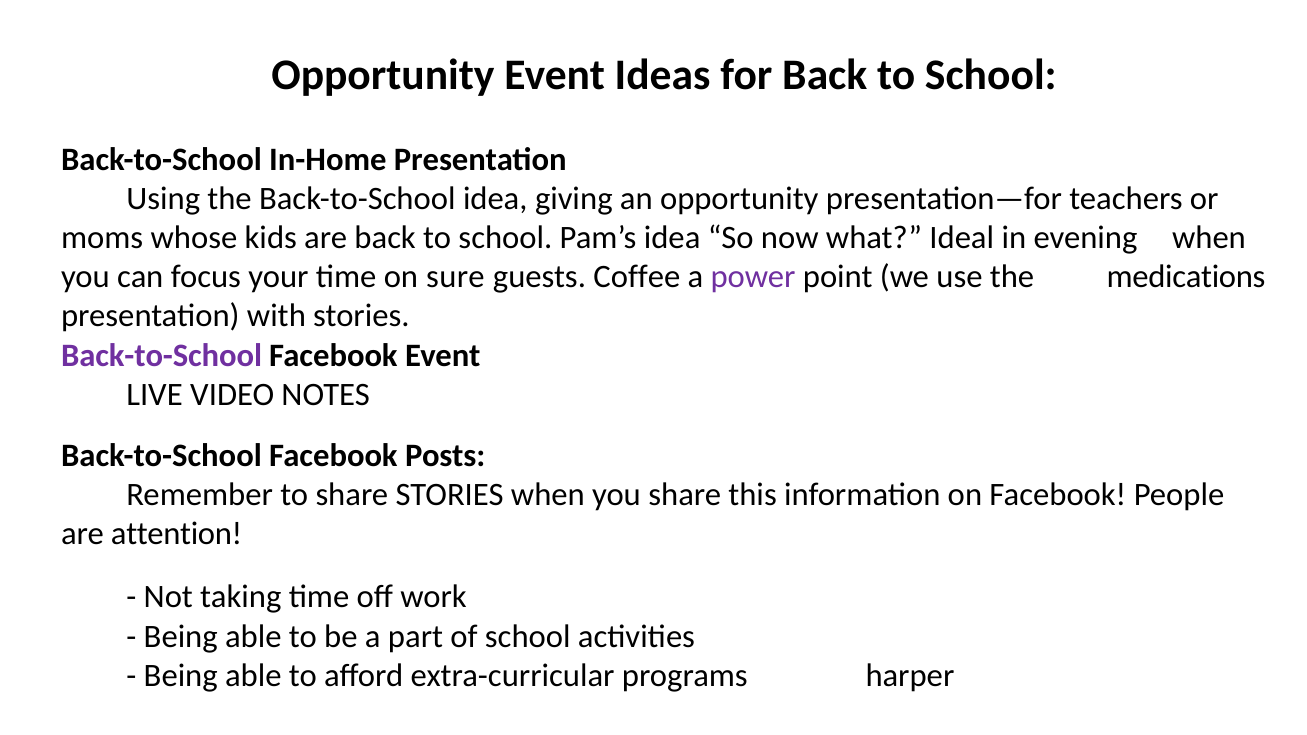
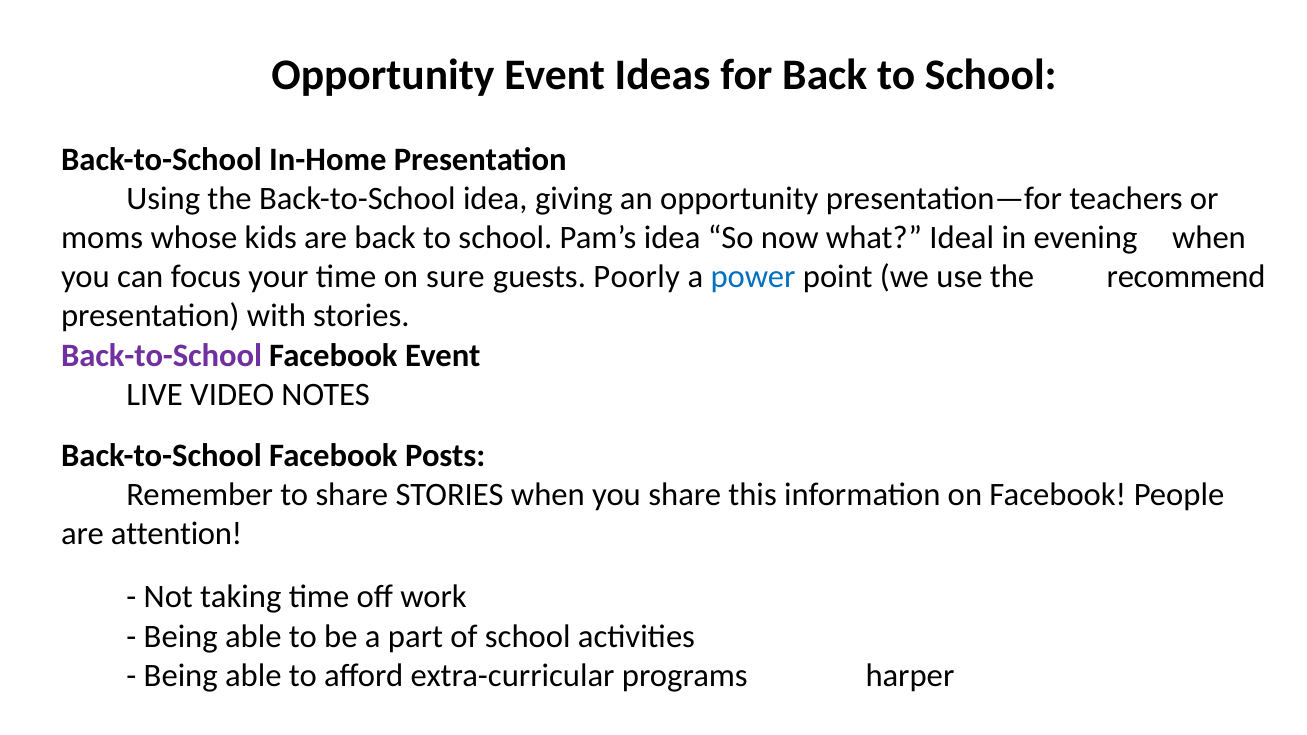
Coffee: Coffee -> Poorly (637, 277)
power colour: purple -> blue (753, 277)
medications: medications -> recommend (1186, 277)
